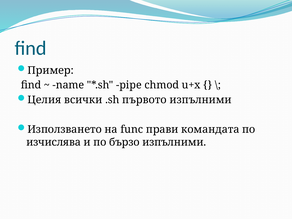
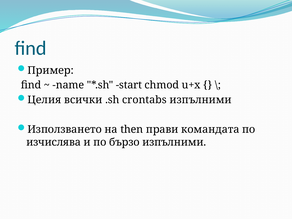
pipe: pipe -> start (129, 85)
първото: първото -> crontabs (144, 100)
func: func -> then (132, 129)
